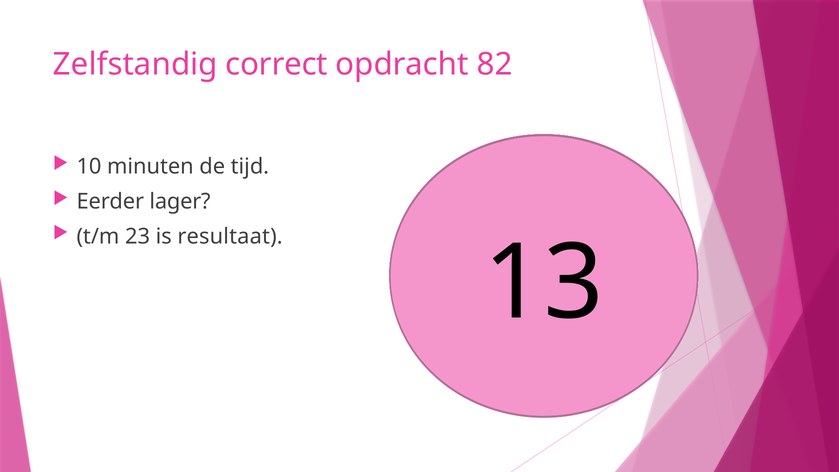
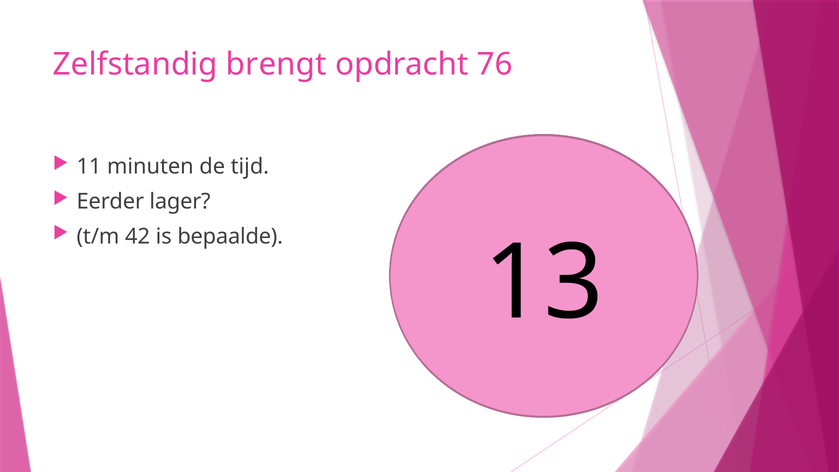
correct: correct -> brengt (276, 65)
82: 82 -> 76 (495, 65)
10: 10 -> 11 (89, 166)
23: 23 -> 42 (138, 236)
resultaat: resultaat -> bepaalde (230, 236)
